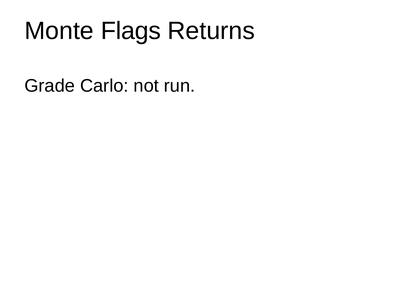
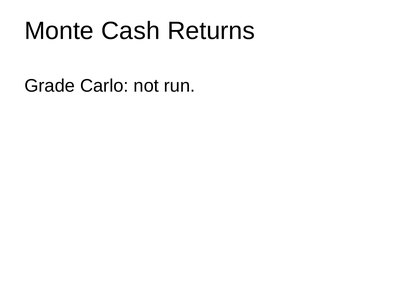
Flags: Flags -> Cash (131, 31)
